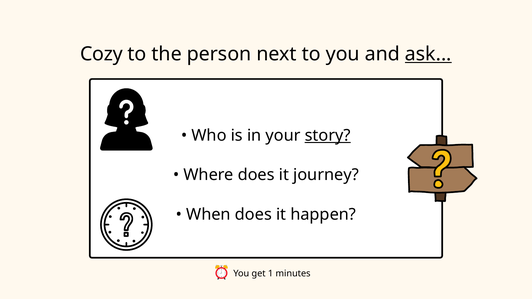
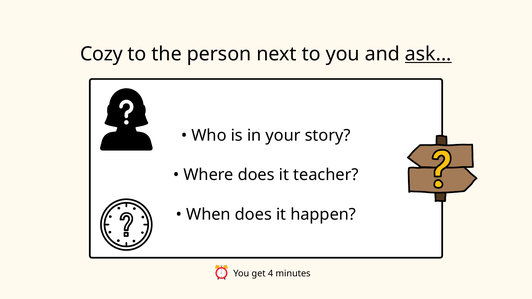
story underline: present -> none (328, 135)
journey: journey -> teacher (326, 175)
1: 1 -> 4 (271, 274)
